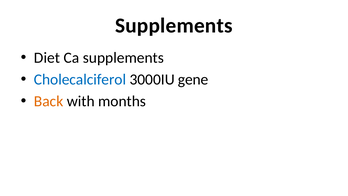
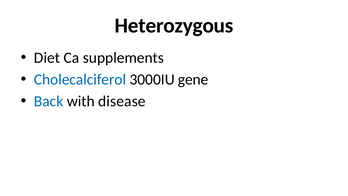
Supplements: Supplements -> Heterozygous (174, 26)
Back colour: orange -> blue (49, 101)
months: months -> disease (122, 101)
